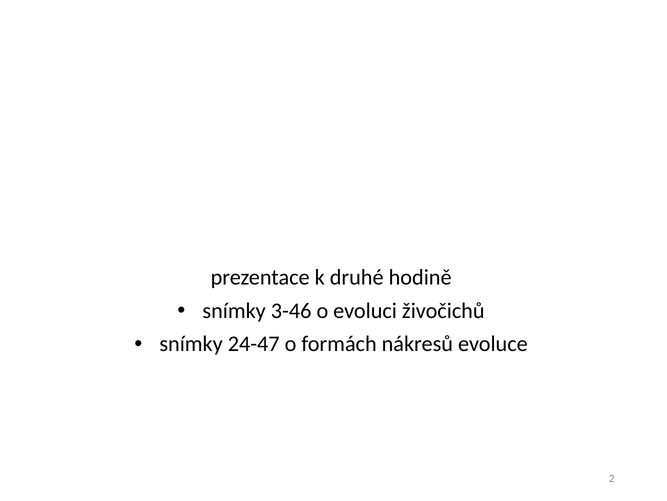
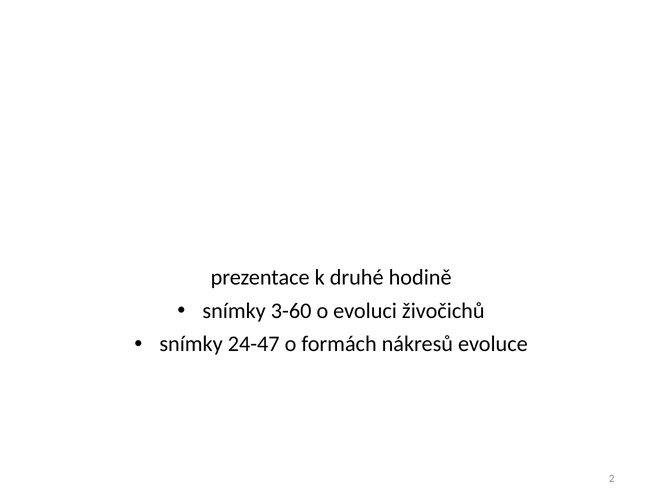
3-46: 3-46 -> 3-60 (291, 310)
